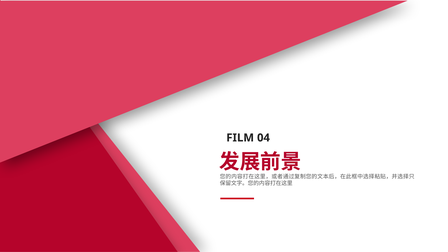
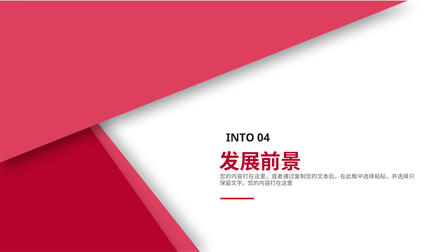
FILM: FILM -> INTO (240, 138)
